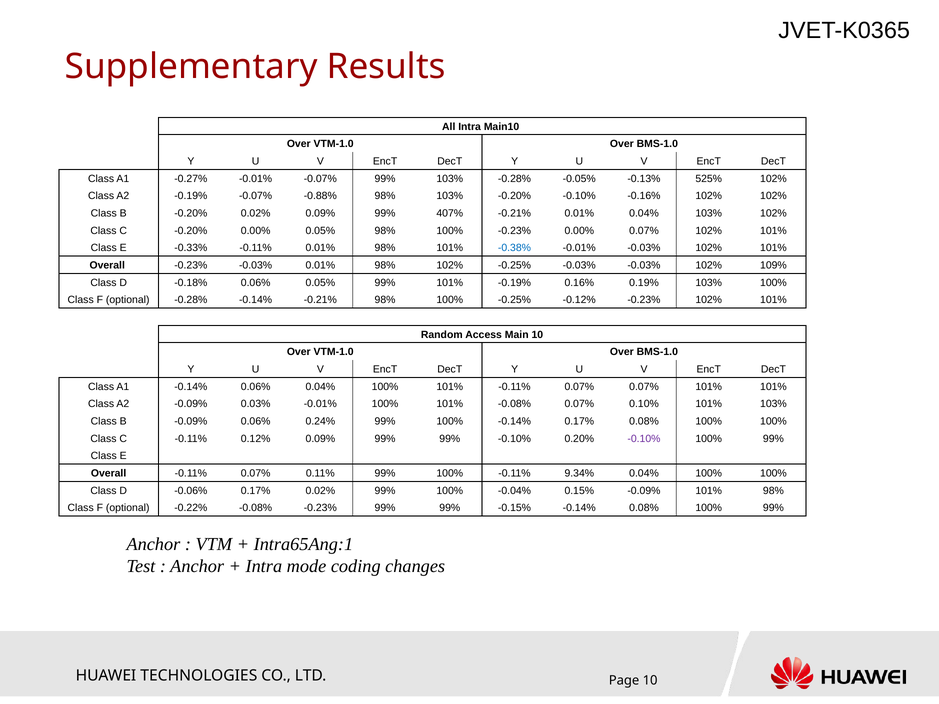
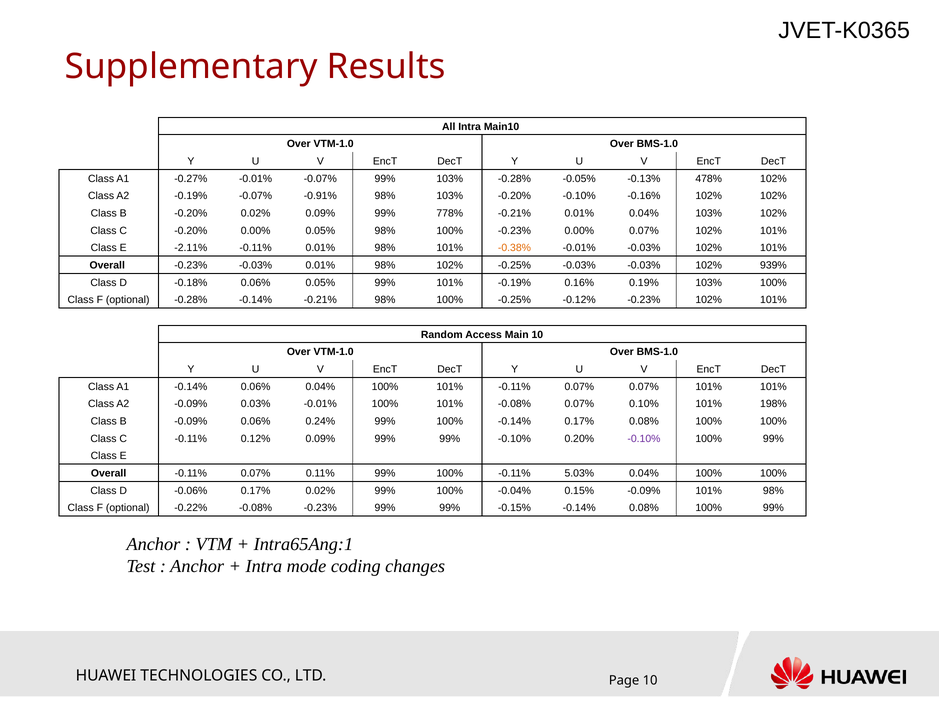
525%: 525% -> 478% (709, 179)
-0.88%: -0.88% -> -0.91% (320, 196)
407%: 407% -> 778% (450, 213)
-0.33%: -0.33% -> -2.11% (191, 248)
-0.38% colour: blue -> orange (514, 248)
109%: 109% -> 939% (773, 265)
101% 103%: 103% -> 198% (773, 404)
9.34%: 9.34% -> 5.03% (579, 473)
